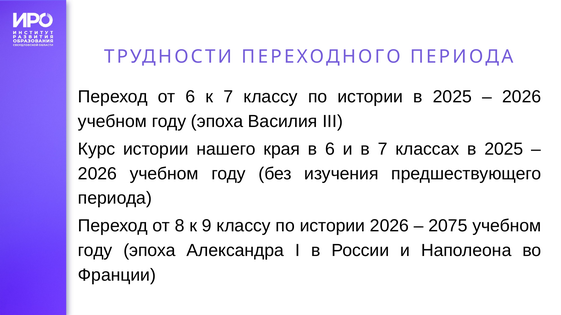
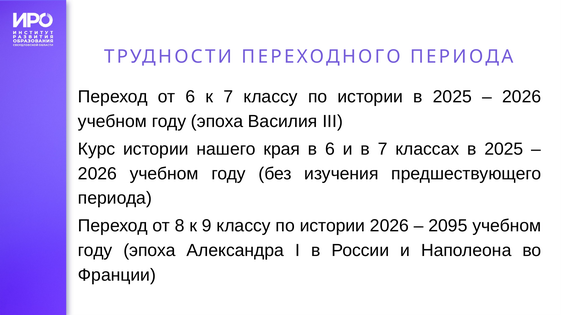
2075: 2075 -> 2095 (448, 226)
